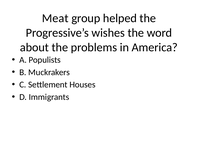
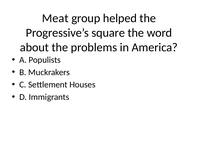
wishes: wishes -> square (108, 33)
